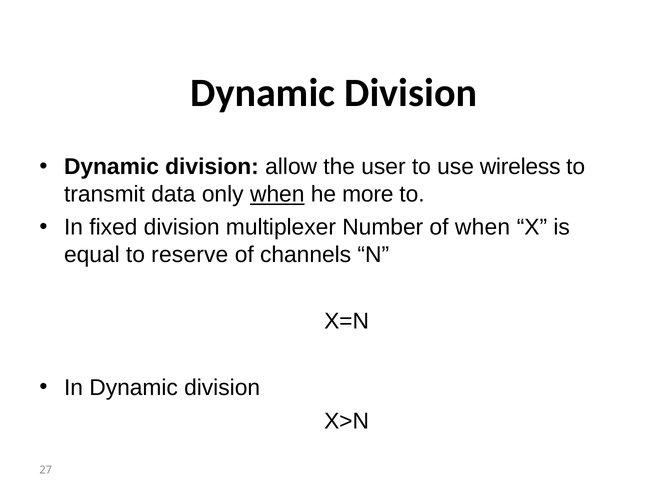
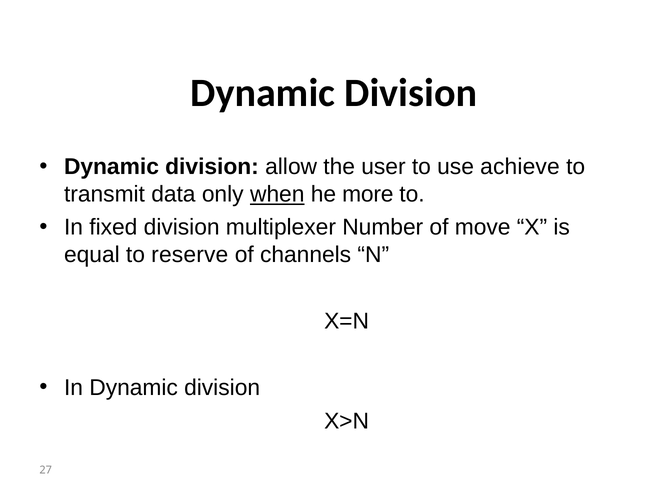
wireless: wireless -> achieve (520, 167)
of when: when -> move (483, 227)
